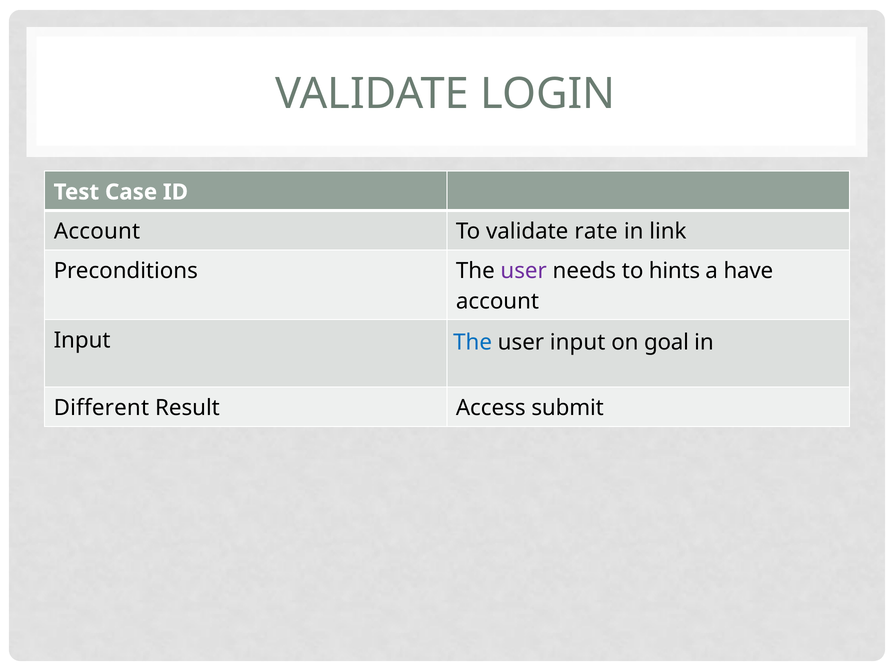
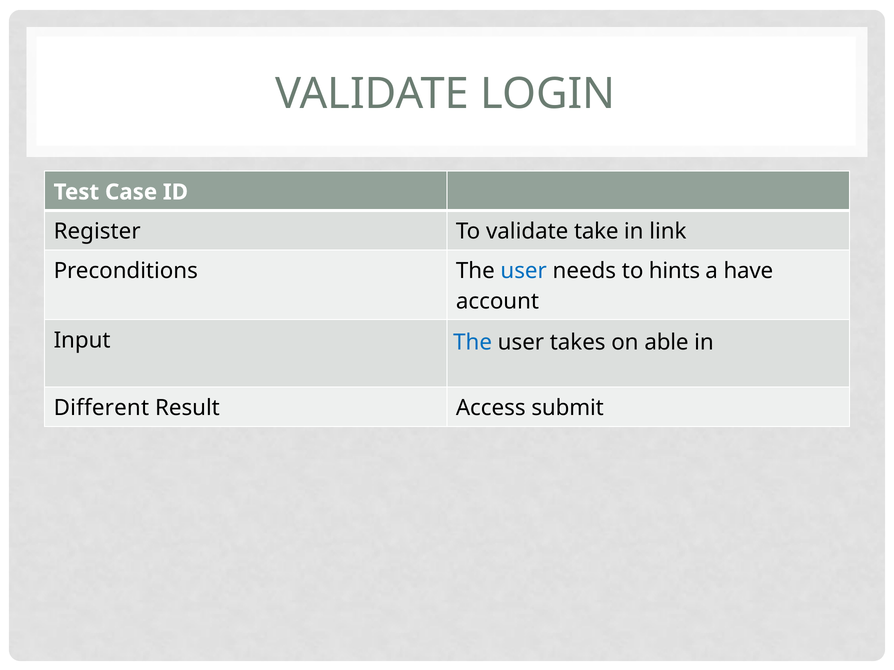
Account: Account -> Register (97, 232)
rate: rate -> take (596, 232)
user colour: purple -> blue (524, 271)
user input: input -> takes (578, 343)
goal: goal -> able (666, 343)
